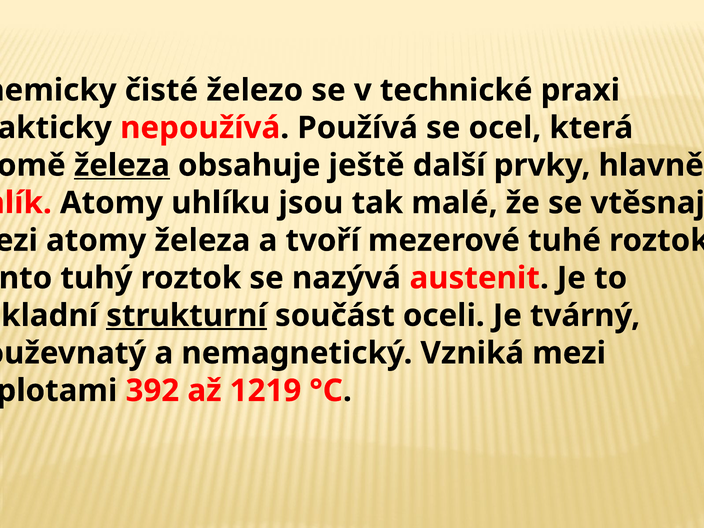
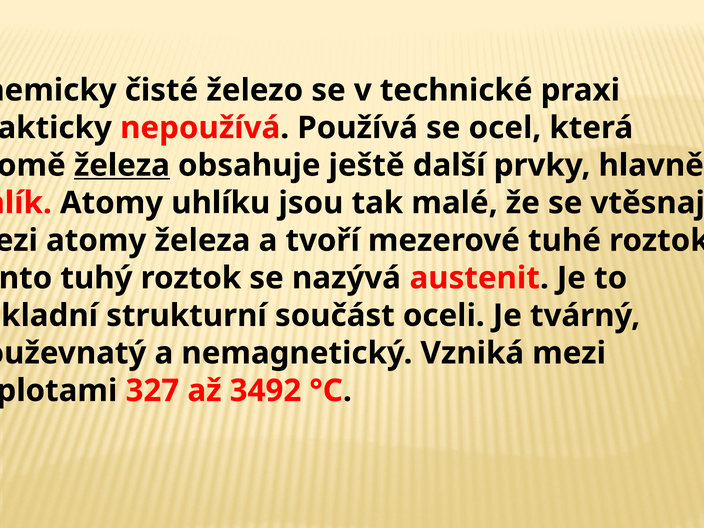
strukturní underline: present -> none (186, 316)
392: 392 -> 327 (152, 391)
1219: 1219 -> 3492 (265, 391)
